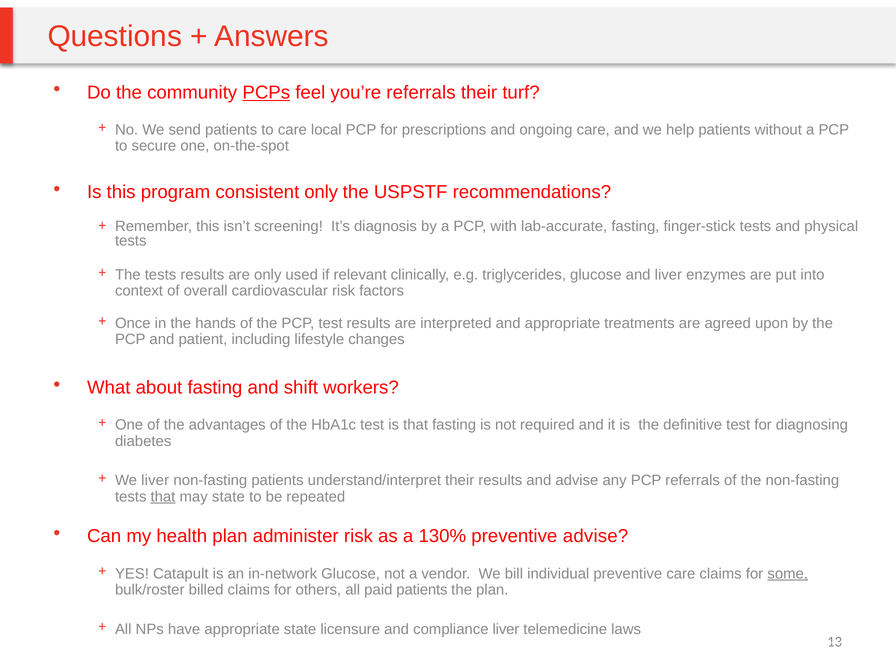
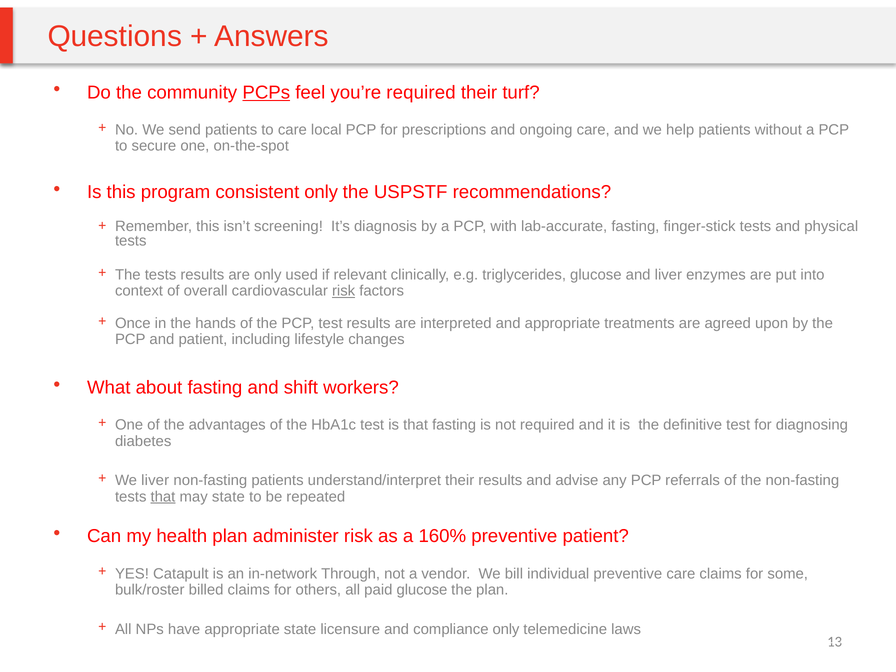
you’re referrals: referrals -> required (421, 92)
risk underline: none -> present (344, 291)
130%: 130% -> 160% (442, 536)
preventive advise: advise -> patient (596, 536)
in-network Glucose: Glucose -> Through (351, 574)
some underline: present -> none (788, 574)
paid patients: patients -> glucose (422, 590)
compliance liver: liver -> only (506, 629)
